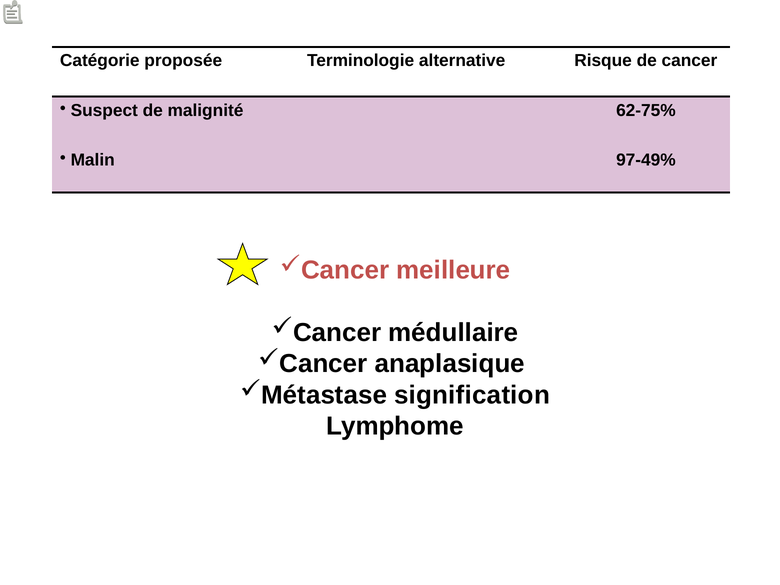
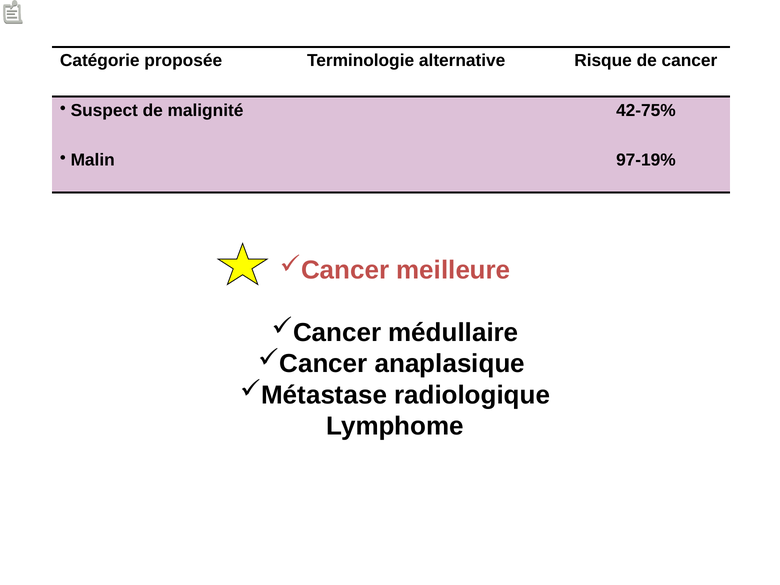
62-75%: 62-75% -> 42-75% (646, 110)
97-49%: 97-49% -> 97-19% (646, 160)
signification: signification -> radiologique (472, 395)
